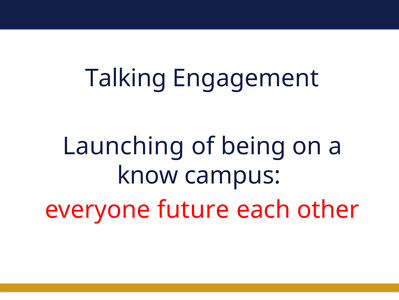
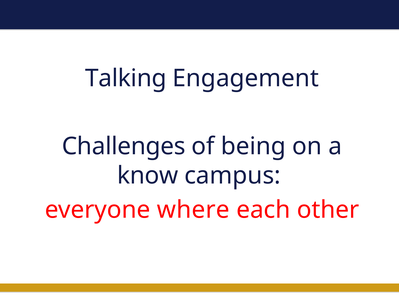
Launching: Launching -> Challenges (124, 146)
future: future -> where (193, 209)
